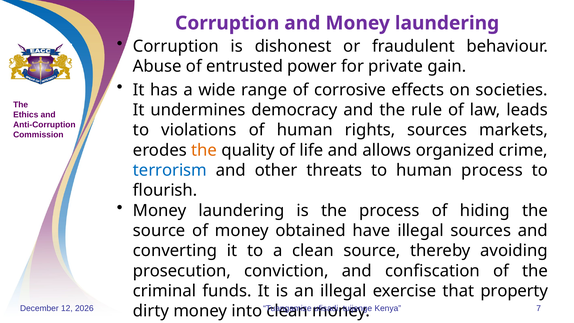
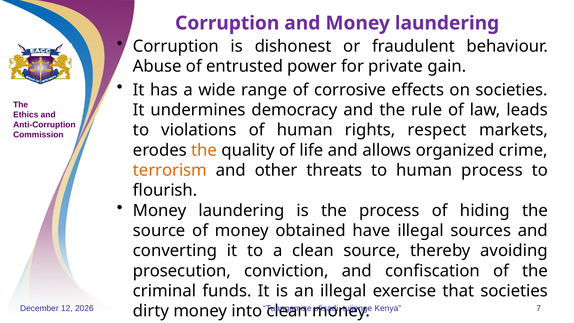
rights sources: sources -> respect (437, 130)
terrorism colour: blue -> orange (170, 170)
that property: property -> societies (514, 291)
